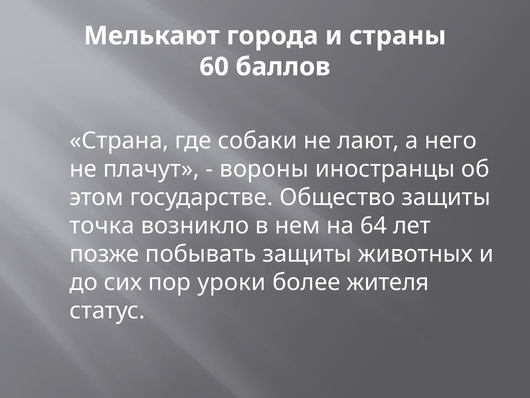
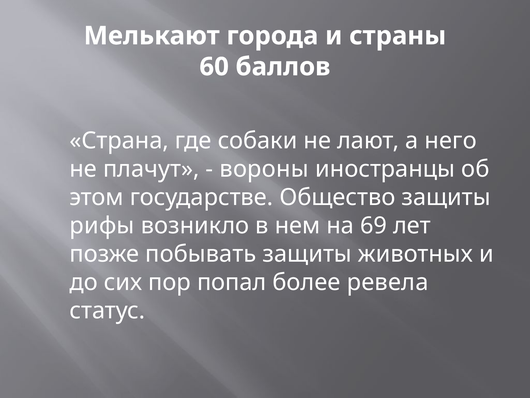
точка: точка -> рифы (102, 225)
64: 64 -> 69 (374, 225)
уроки: уроки -> попал (232, 282)
жителя: жителя -> ревела (388, 282)
